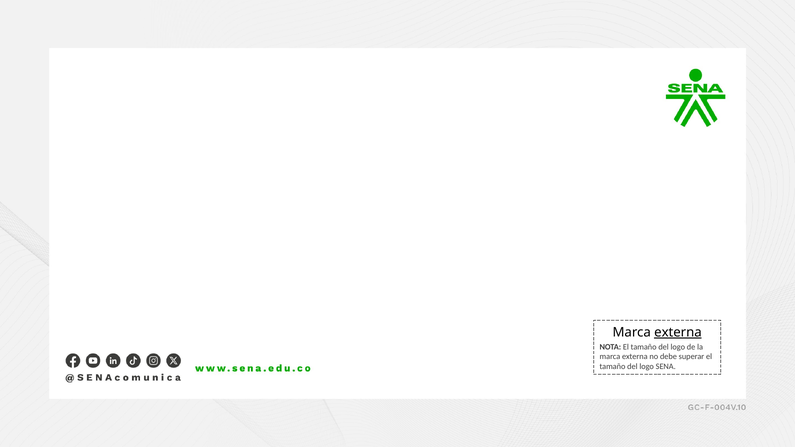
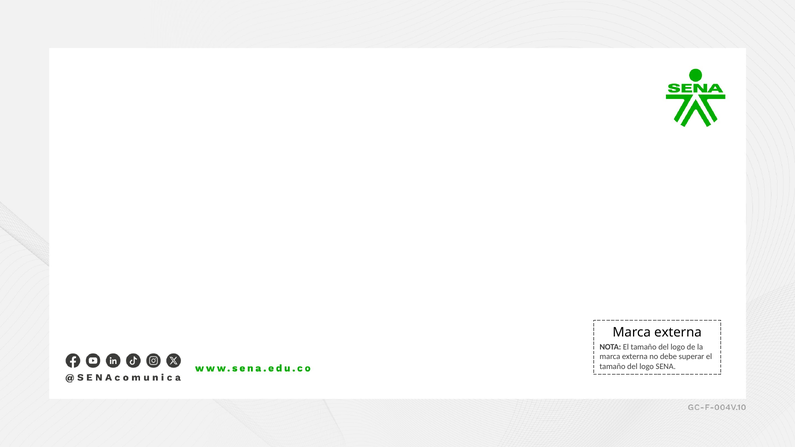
externa underline: present -> none (678, 332)
